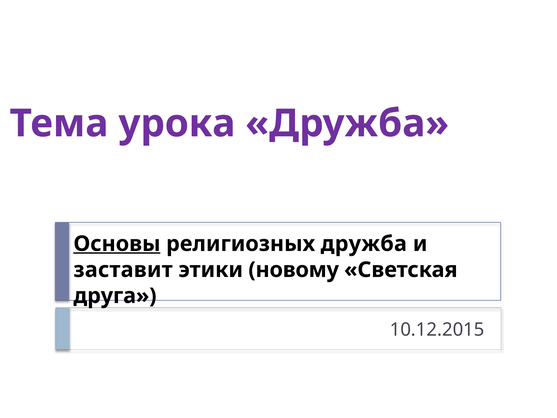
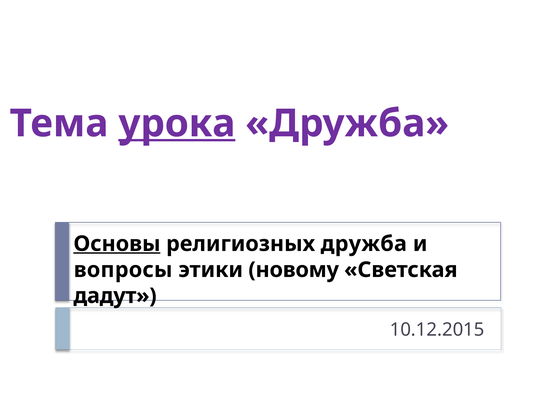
урока underline: none -> present (177, 123)
заставит: заставит -> вопросы (123, 270)
друга: друга -> дадут (115, 296)
